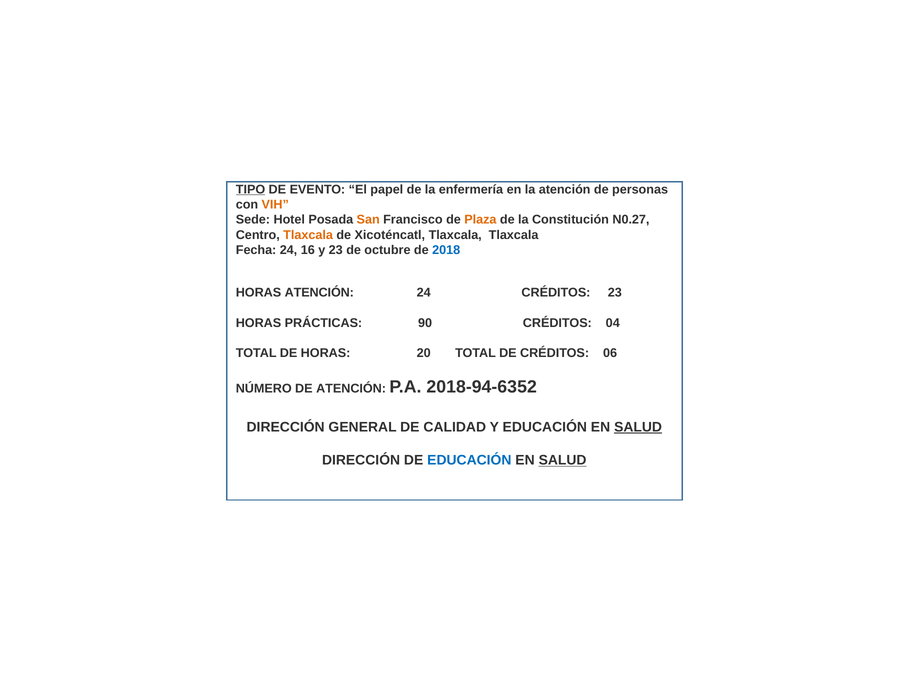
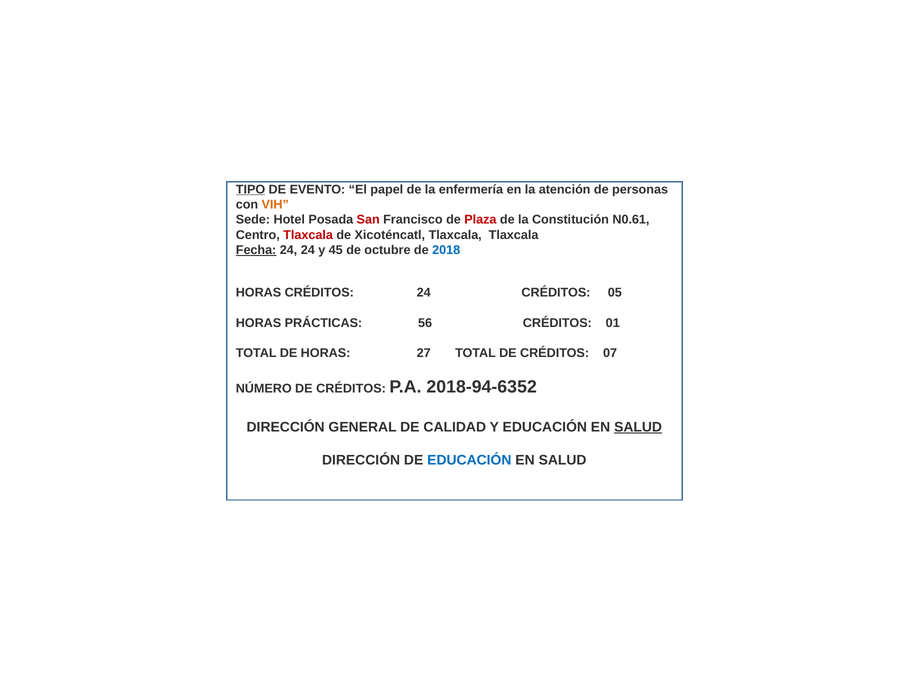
San colour: orange -> red (368, 220)
Plaza colour: orange -> red (480, 220)
N0.27: N0.27 -> N0.61 (631, 220)
Tlaxcala colour: orange -> red (308, 235)
Fecha underline: none -> present (256, 250)
24 16: 16 -> 24 (308, 250)
y 23: 23 -> 45 (336, 250)
HORAS ATENCIÓN: ATENCIÓN -> CRÉDITOS (319, 292)
CRÉDITOS 23: 23 -> 05 (615, 292)
90: 90 -> 56 (425, 323)
04: 04 -> 01 (613, 323)
20: 20 -> 27 (424, 353)
06: 06 -> 07 (610, 353)
NÚMERO DE ATENCIÓN: ATENCIÓN -> CRÉDITOS (351, 389)
SALUD underline: present -> none (563, 460)
